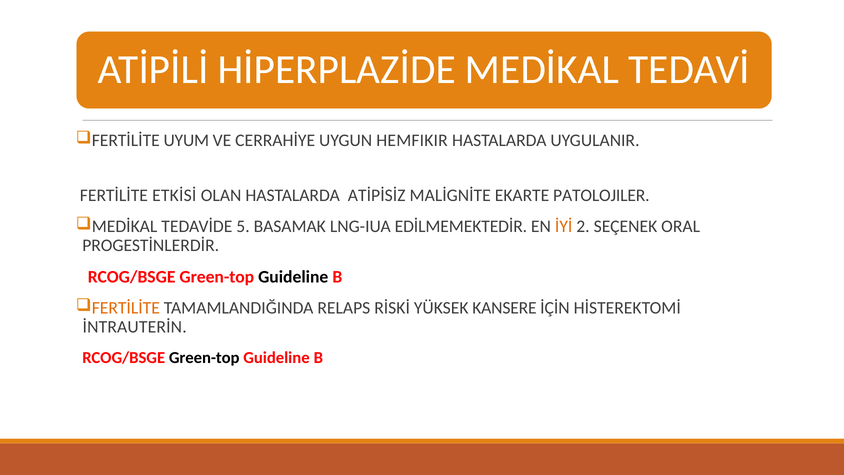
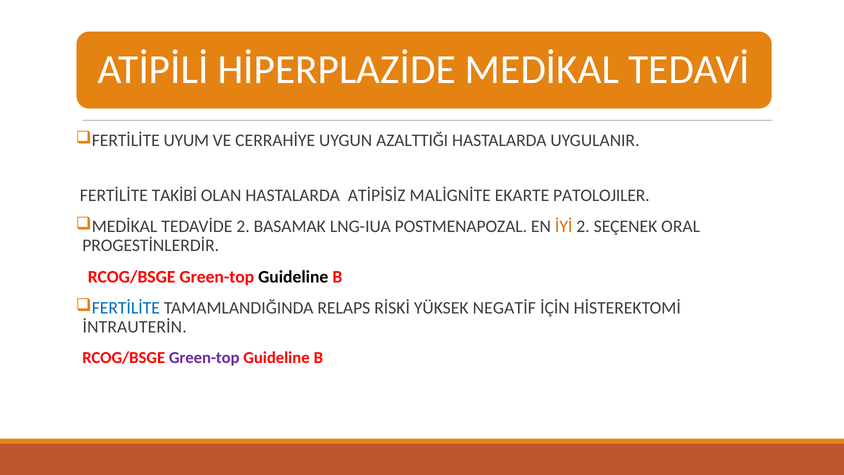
HEMFIKIR: HEMFIKIR -> AZALTTIĞI (412, 140)
ETKİSİ: ETKİSİ -> TAKİBİ (174, 195)
TEDAVİDE 5: 5 -> 2 (243, 226)
EDİLMEMEKTEDİR: EDİLMEMEKTEDİR -> POSTMENAPOZAL (461, 226)
FERTİLİTE colour: orange -> blue (126, 308)
KANSERE: KANSERE -> NEGATİF (504, 308)
Green-top colour: black -> purple (204, 358)
